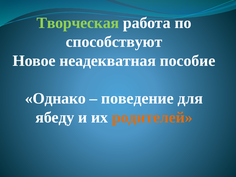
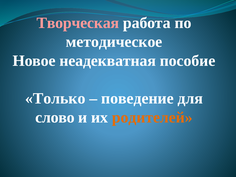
Творческая colour: light green -> pink (78, 23)
способствуют: способствуют -> методическое (114, 42)
Однако: Однако -> Только (55, 98)
ябеду: ябеду -> слово (55, 117)
